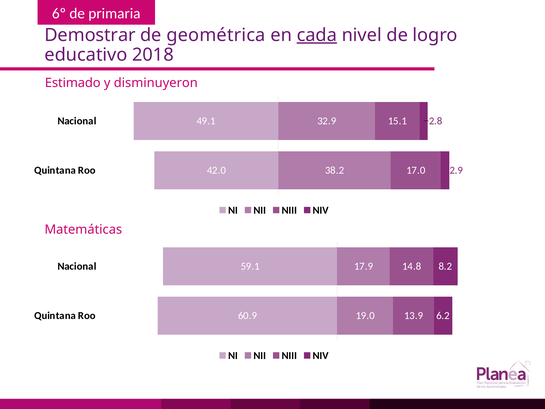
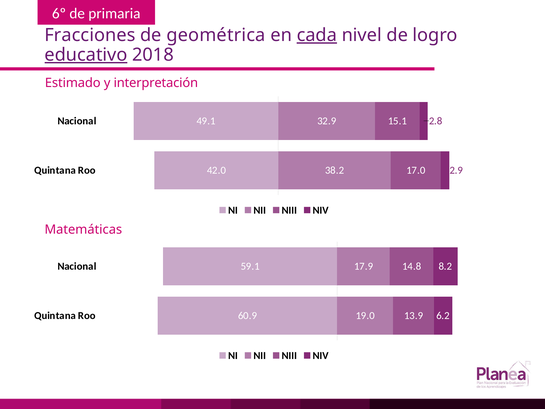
Demostrar: Demostrar -> Fracciones (90, 35)
educativo underline: none -> present (86, 55)
disminuyeron: disminuyeron -> interpretación (156, 83)
